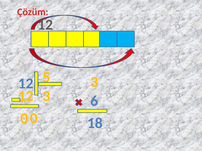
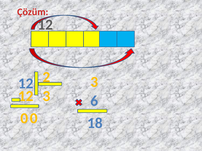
5: 5 -> 2 (46, 77)
